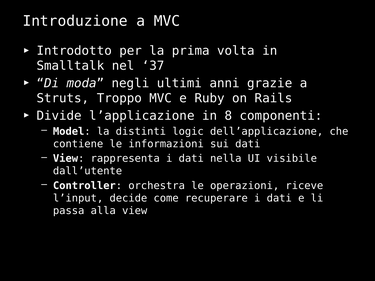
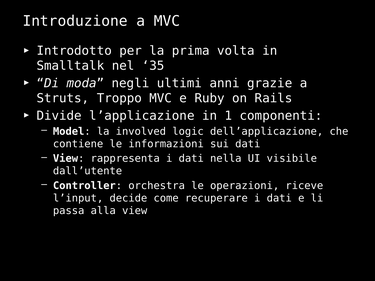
37: 37 -> 35 (153, 66)
8: 8 -> 1 (228, 116)
distinti: distinti -> involved (141, 132)
